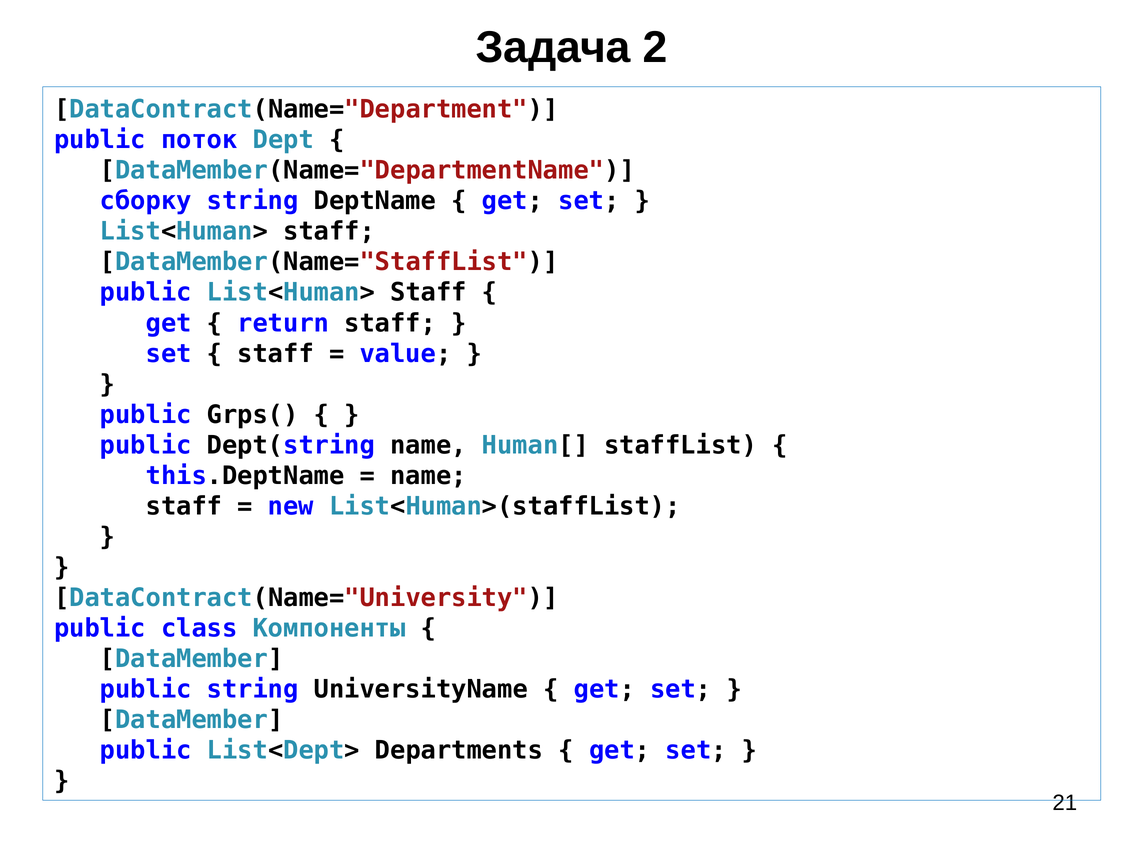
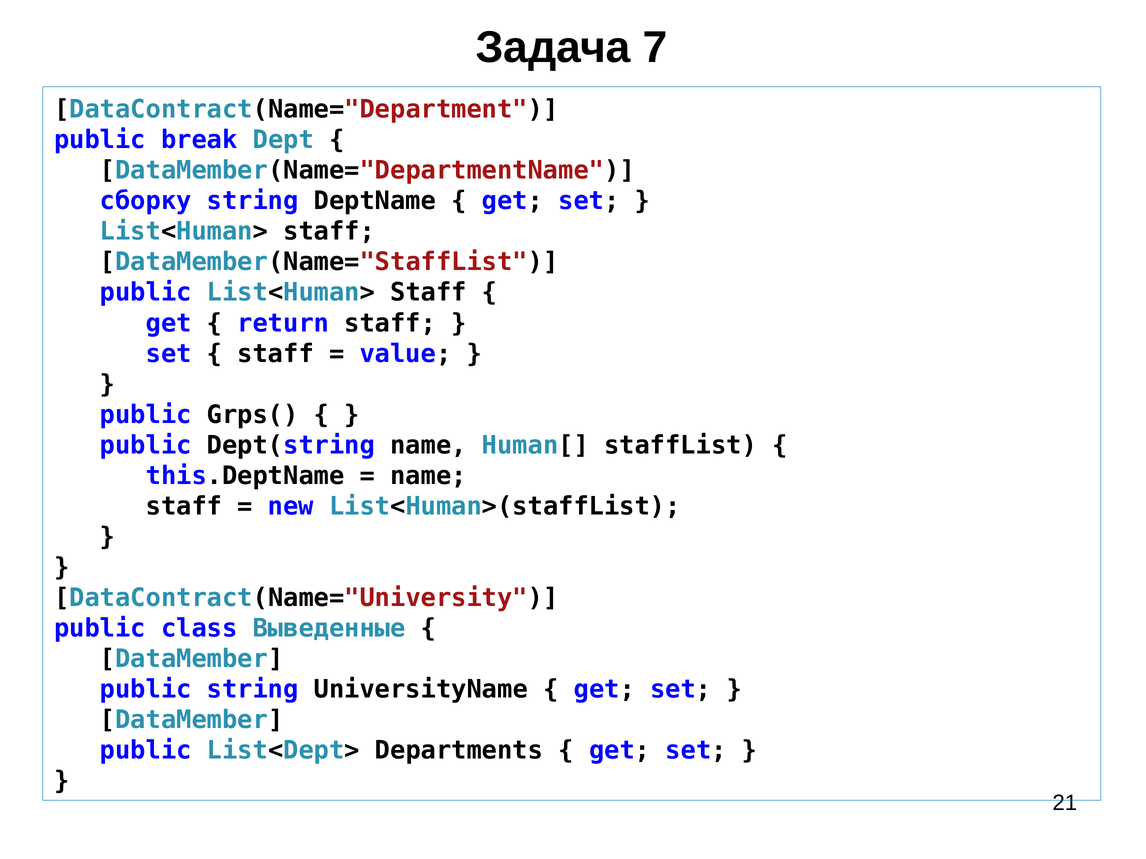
2: 2 -> 7 (655, 48)
поток: поток -> break (199, 140)
Компоненты: Компоненты -> Выведенные (329, 629)
